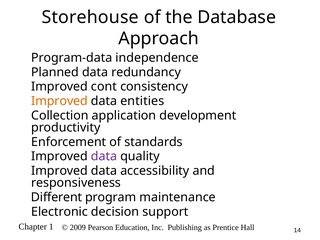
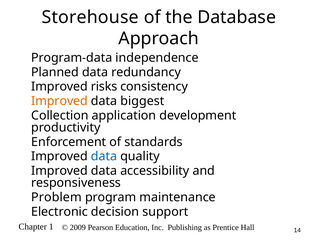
cont: cont -> risks (104, 87)
entities: entities -> biggest (142, 101)
data colour: purple -> blue (104, 156)
Different: Different -> Problem (56, 197)
